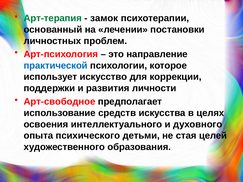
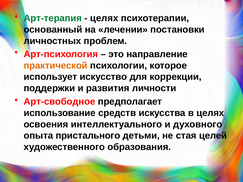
замок: замок -> целях (104, 18)
практической colour: blue -> orange (56, 66)
психического: психического -> пристального (88, 136)
